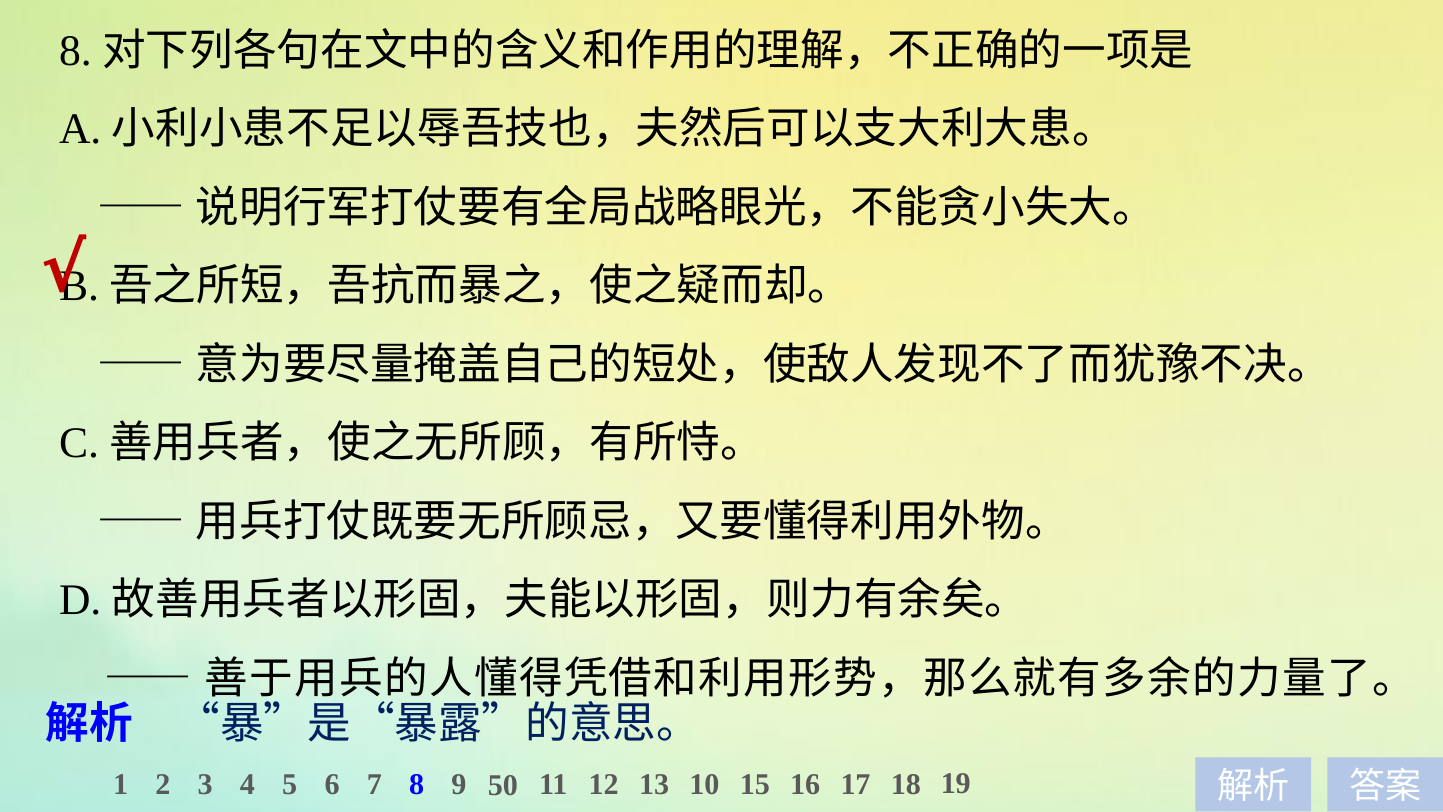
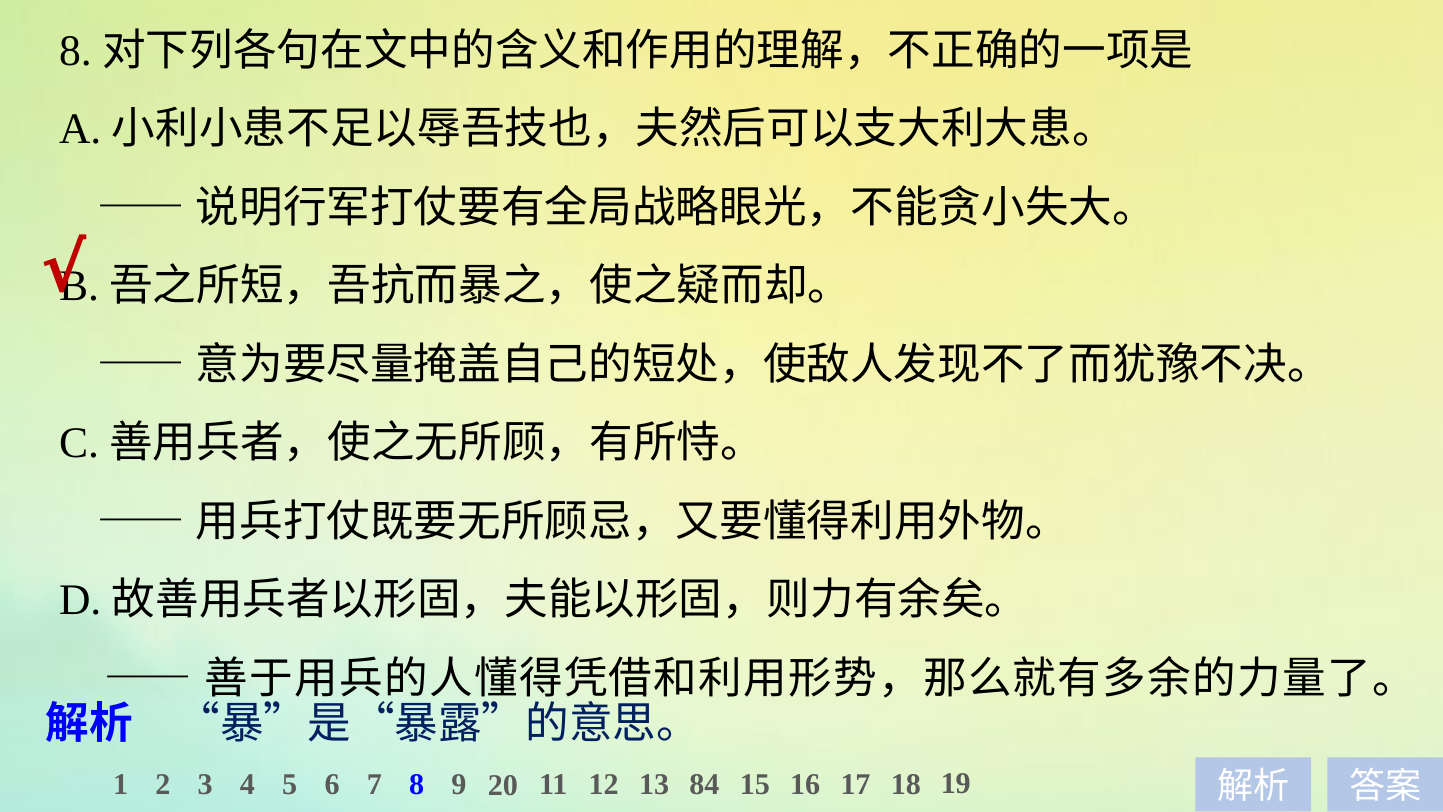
50: 50 -> 20 (503, 785)
10: 10 -> 84 (704, 784)
